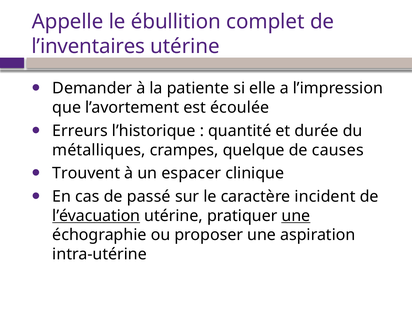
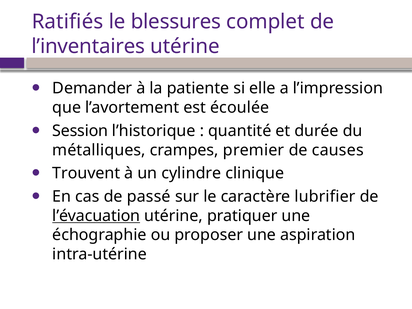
Appelle: Appelle -> Ratifiés (67, 22)
ébullition: ébullition -> blessures (176, 22)
Erreurs: Erreurs -> Session (80, 131)
quelque: quelque -> premier (254, 150)
espacer: espacer -> cylindre (191, 173)
incident: incident -> lubrifier (325, 197)
une underline: present -> none (296, 216)
